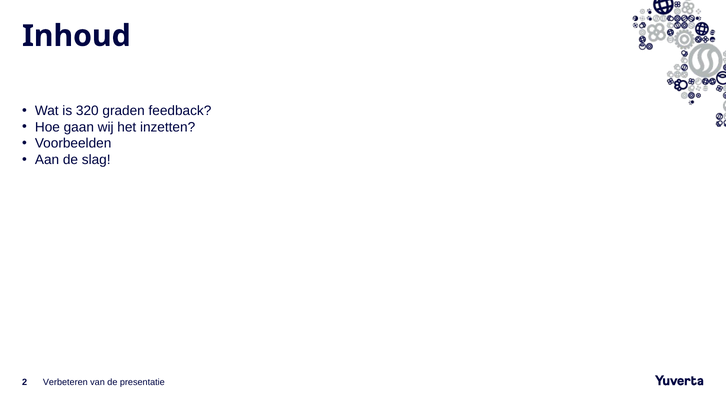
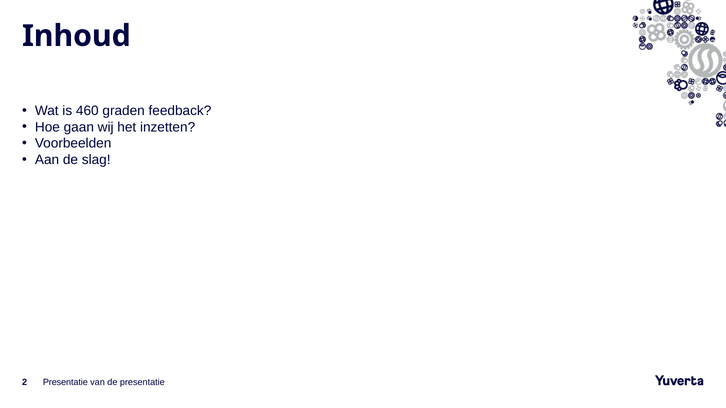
320: 320 -> 460 (87, 111)
Verbeteren: Verbeteren -> Presentatie (65, 383)
